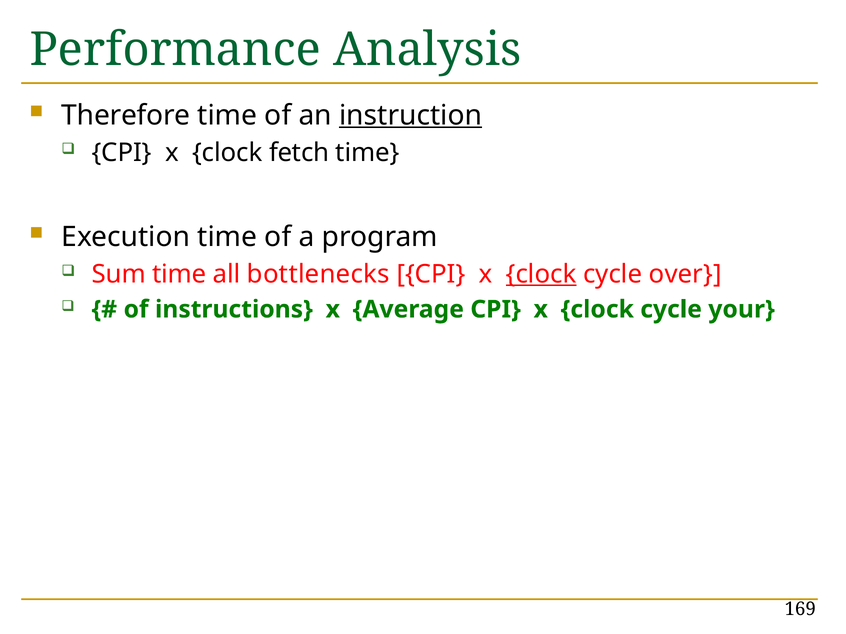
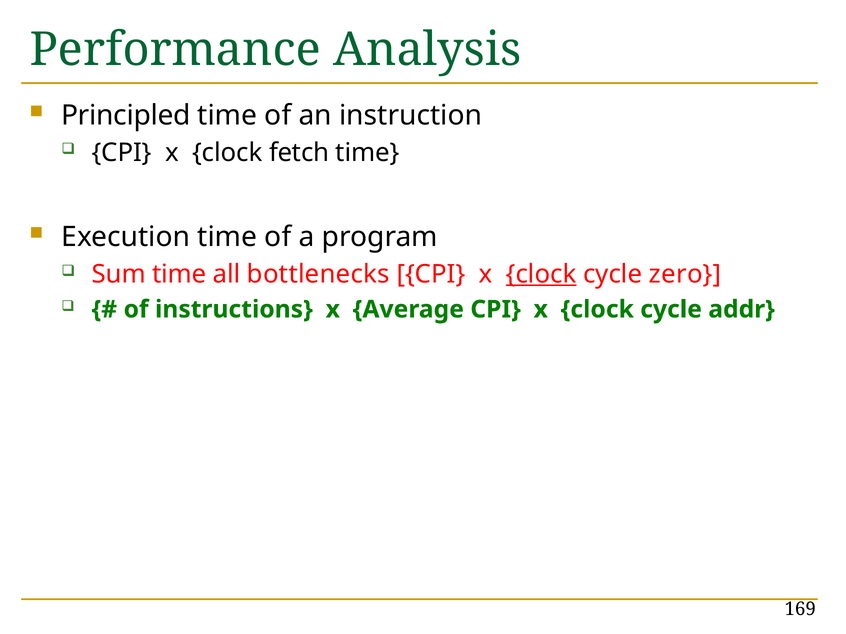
Therefore: Therefore -> Principled (126, 115)
instruction underline: present -> none (411, 115)
over: over -> zero (685, 274)
your: your -> addr (742, 310)
